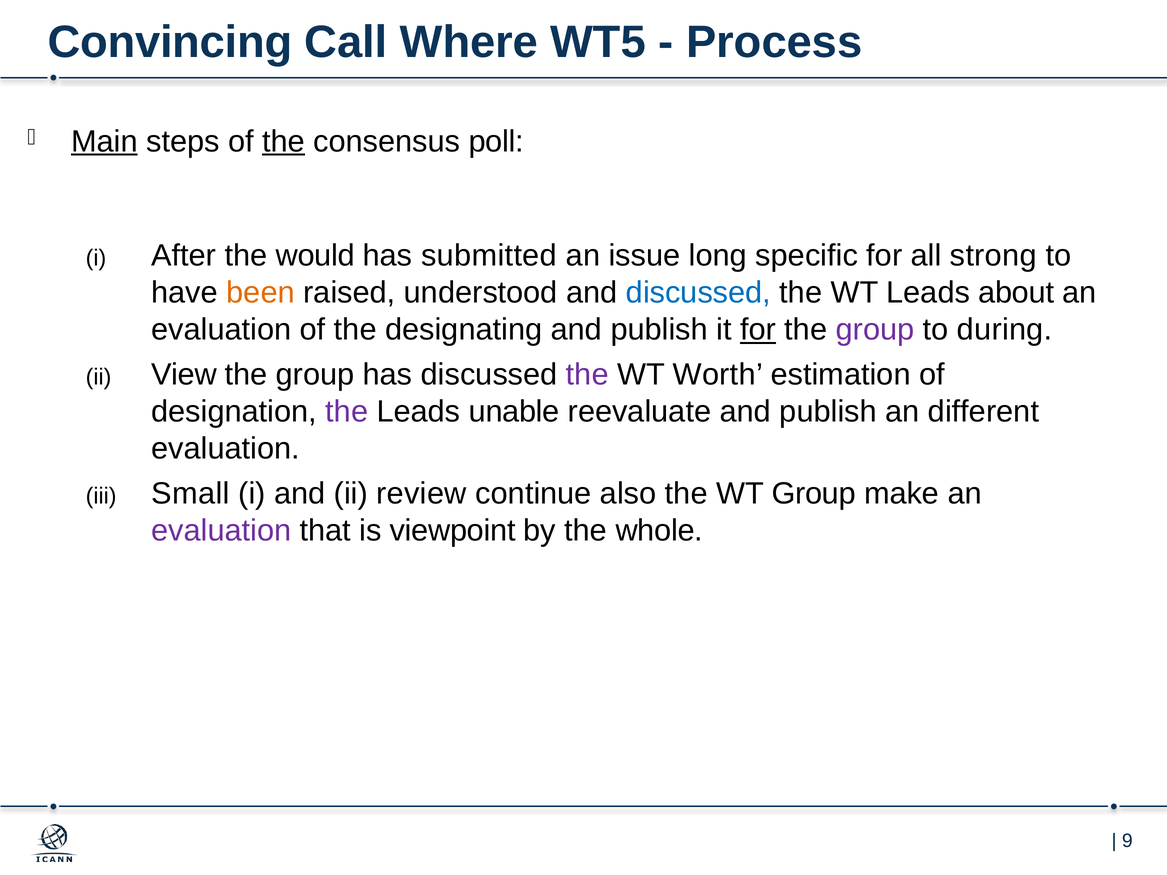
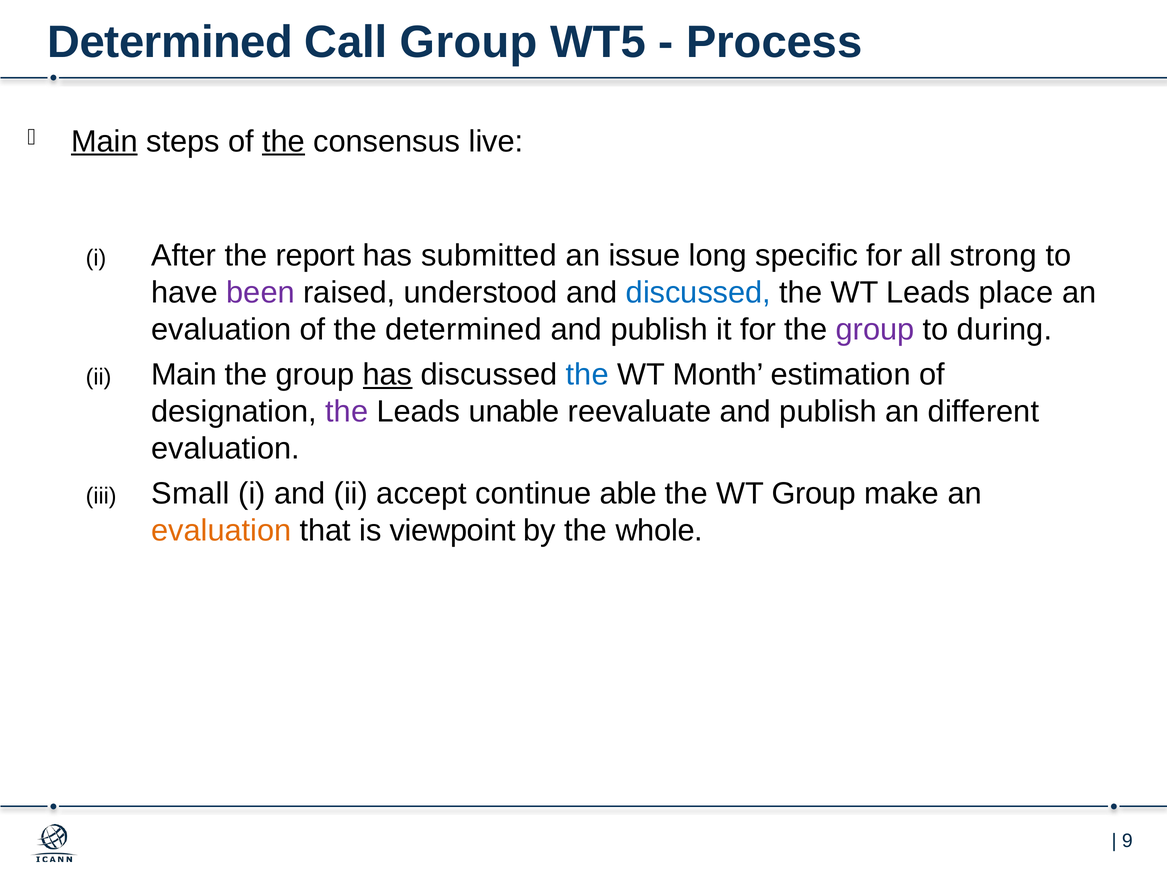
Convincing: Convincing -> Determined (170, 42)
Call Where: Where -> Group (469, 42)
poll: poll -> live (496, 141)
would: would -> report (315, 256)
been colour: orange -> purple (261, 293)
about: about -> place (1016, 293)
the designating: designating -> determined (464, 330)
for underline: present -> none (758, 330)
ii View: View -> Main (184, 375)
has underline: none -> present (388, 375)
the colour: purple -> blue (587, 375)
Worth: Worth -> Month (718, 375)
review: review -> accept (422, 494)
also: also -> able (628, 494)
evaluation colour: purple -> orange (221, 531)
